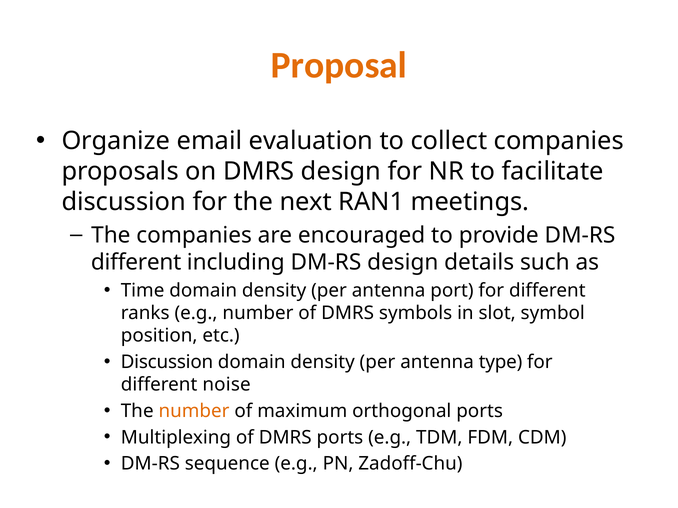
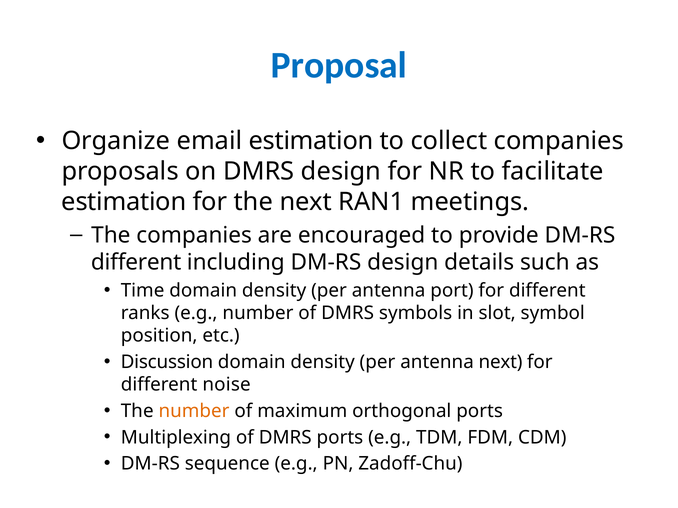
Proposal colour: orange -> blue (339, 65)
email evaluation: evaluation -> estimation (311, 141)
discussion: discussion -> estimation (124, 202)
antenna type: type -> next (501, 362)
